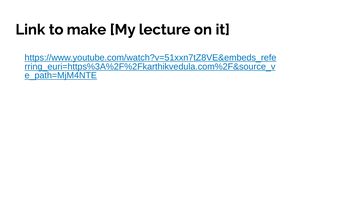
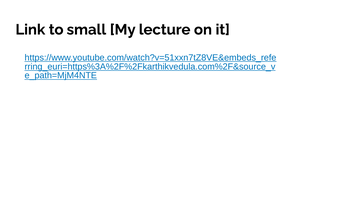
make: make -> small (86, 30)
